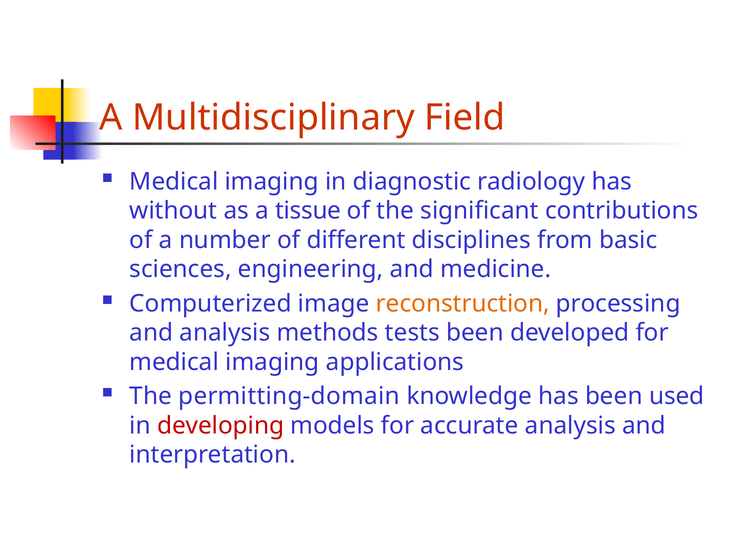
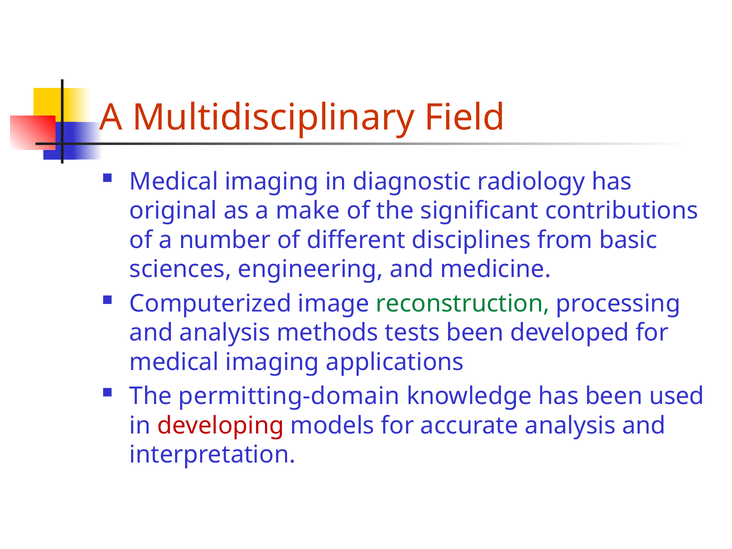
without: without -> original (173, 211)
tissue: tissue -> make (308, 211)
reconstruction colour: orange -> green (463, 304)
